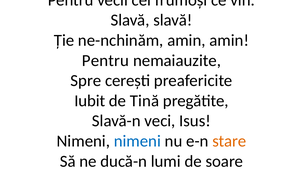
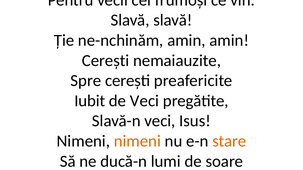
Pentru: Pentru -> Cerești (106, 61)
de Tină: Tină -> Veci (144, 101)
nimeni colour: blue -> orange (137, 141)
